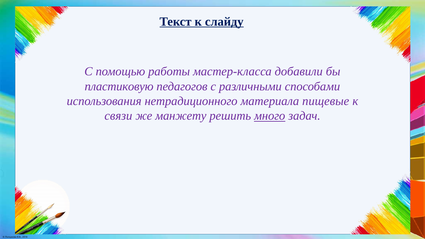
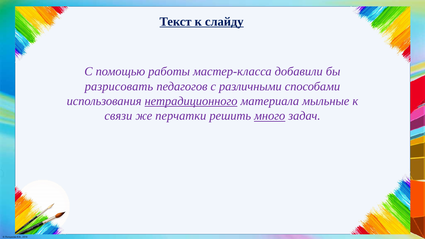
пластиковую: пластиковую -> разрисовать (119, 86)
нетрадиционного underline: none -> present (191, 101)
пищевые: пищевые -> мыльные (326, 101)
манжету: манжету -> перчатки (181, 116)
